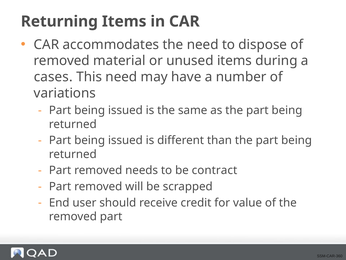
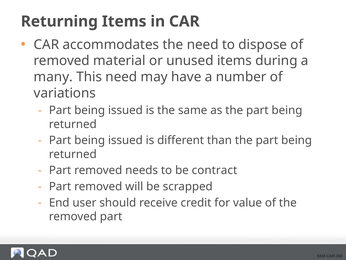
cases: cases -> many (53, 77)
